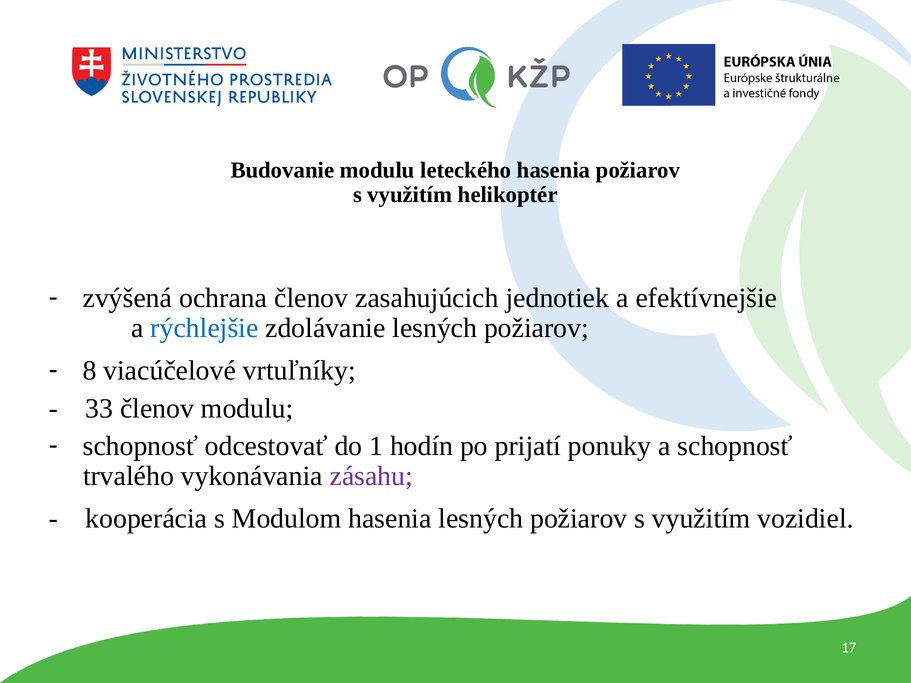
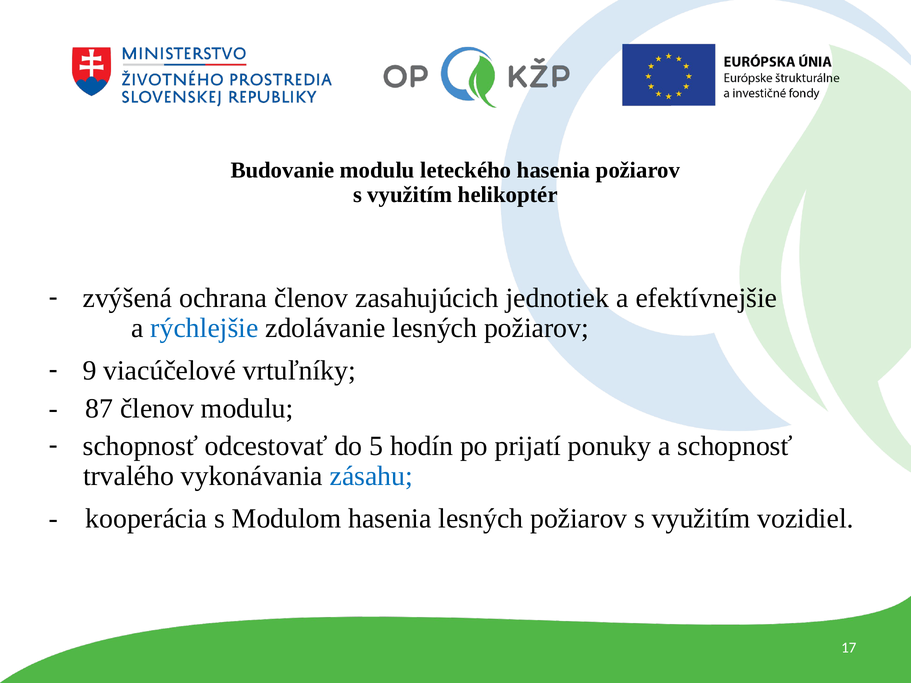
8: 8 -> 9 (90, 371)
33: 33 -> 87 (99, 409)
1: 1 -> 5 (376, 446)
zásahu colour: purple -> blue (371, 476)
